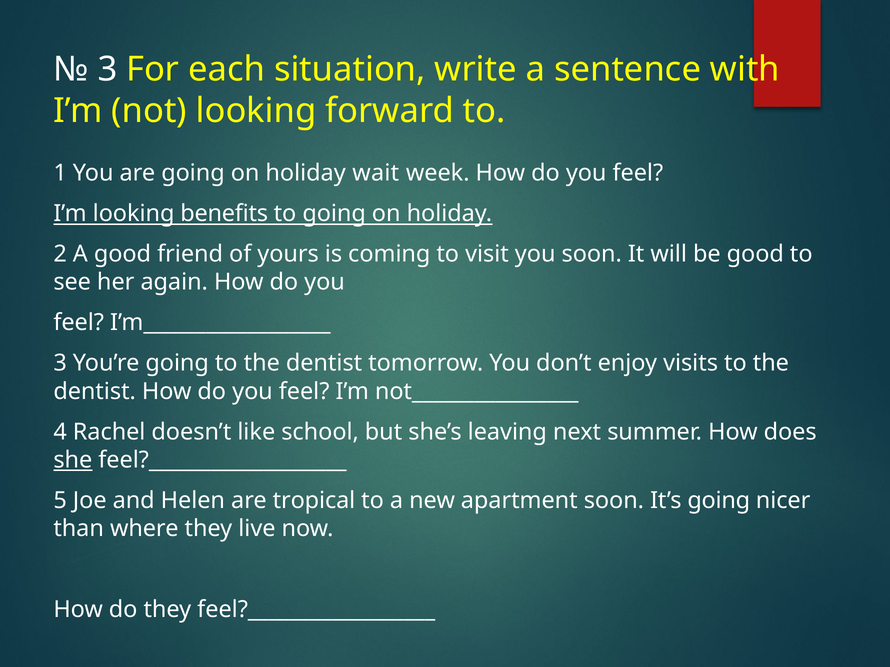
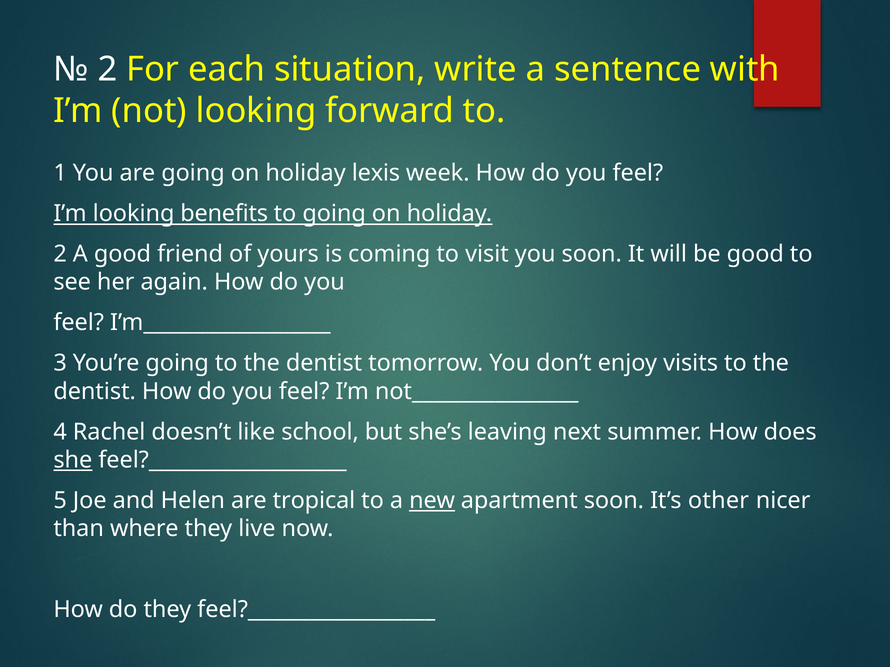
3: 3 -> 2 (108, 69)
wait: wait -> lexis (376, 173)
new underline: none -> present (432, 501)
It’s going: going -> other (719, 501)
